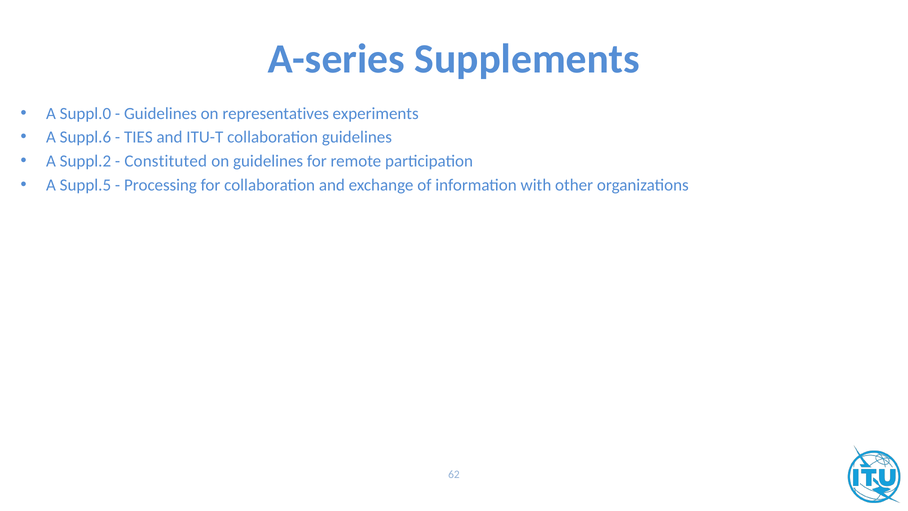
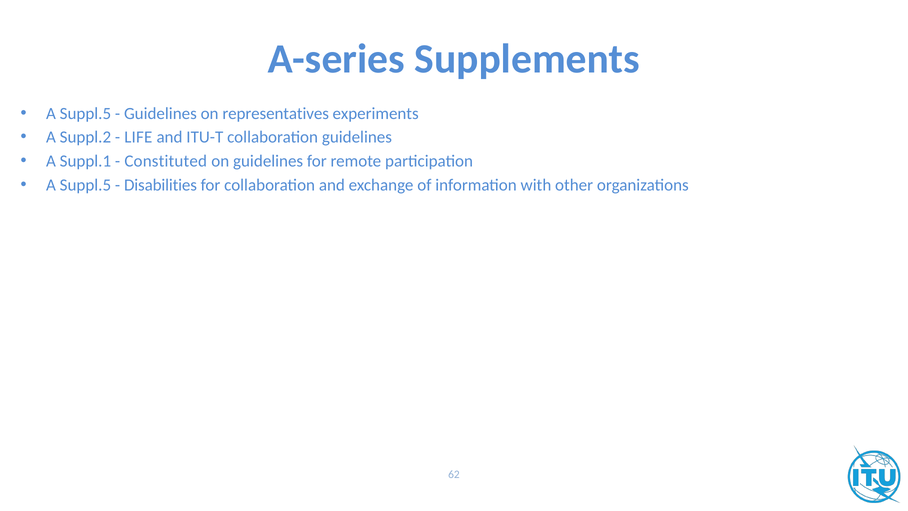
Suppl.0: Suppl.0 -> Suppl.5 (85, 113)
Suppl.6: Suppl.6 -> Suppl.2 (85, 137)
TIES: TIES -> LIFE (138, 137)
Suppl.2: Suppl.2 -> Suppl.1 (85, 161)
Processing: Processing -> Disabilities (160, 185)
